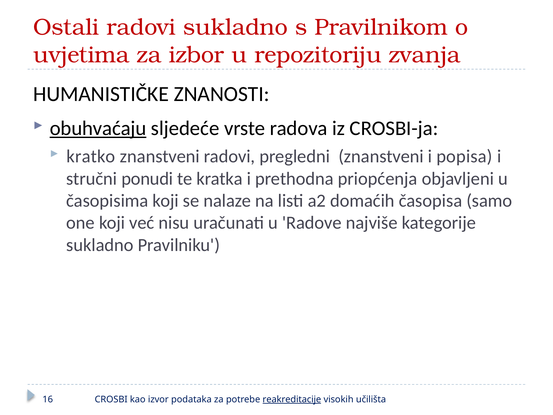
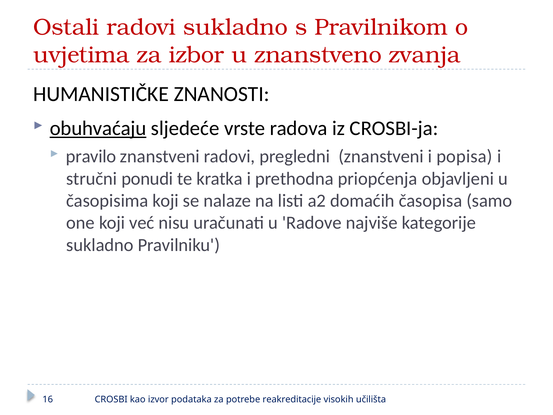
repozitoriju: repozitoriju -> znanstveno (318, 55)
kratko: kratko -> pravilo (91, 156)
reakreditacije underline: present -> none (292, 399)
